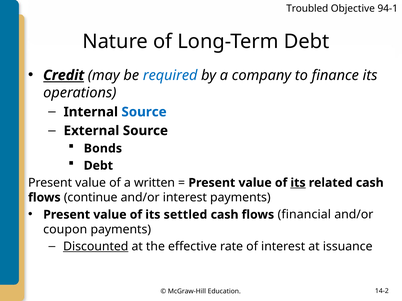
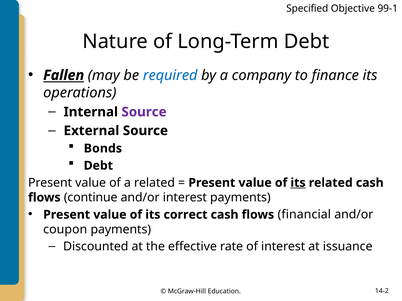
Troubled: Troubled -> Specified (307, 9)
94-1: 94-1 -> 99-1 (388, 9)
Credit: Credit -> Fallen (64, 75)
Source colour: blue -> purple (144, 112)
a written: written -> related (154, 183)
settled: settled -> correct (186, 215)
Discounted underline: present -> none (96, 247)
